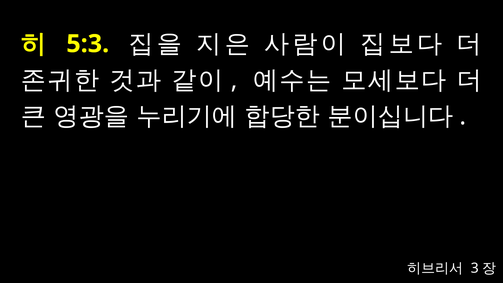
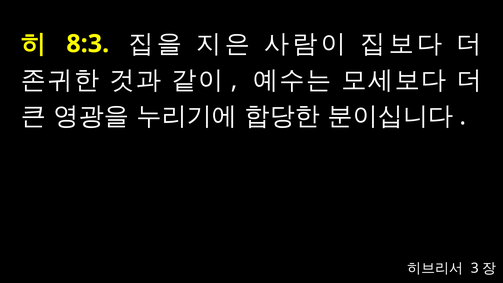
5:3: 5:3 -> 8:3 (88, 44)
